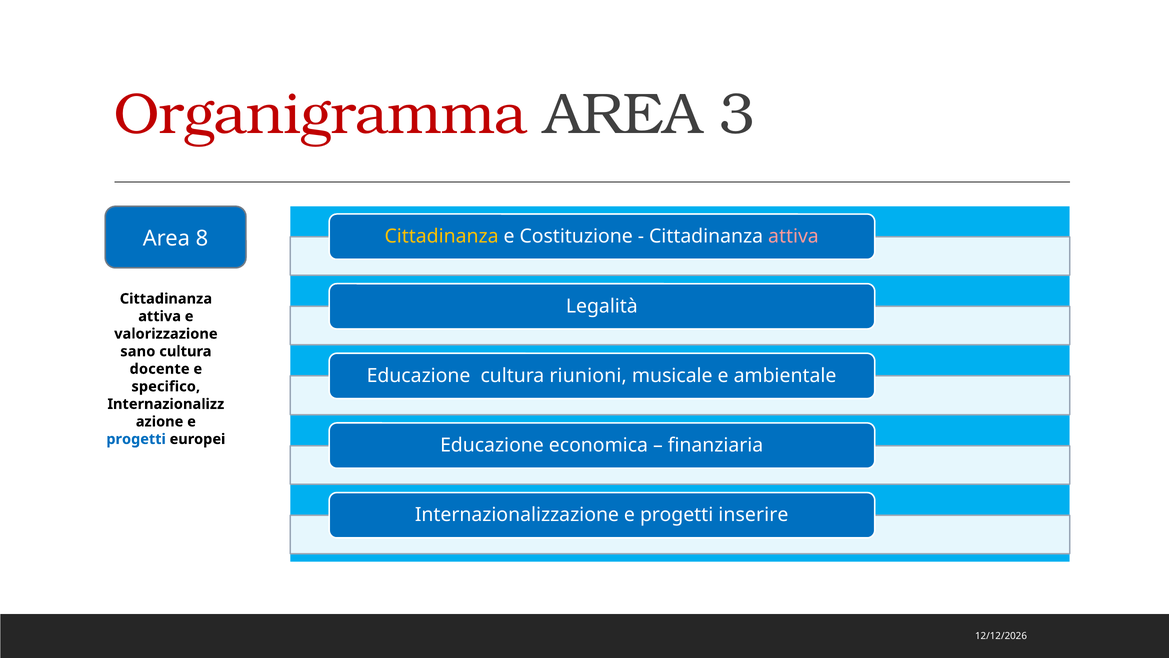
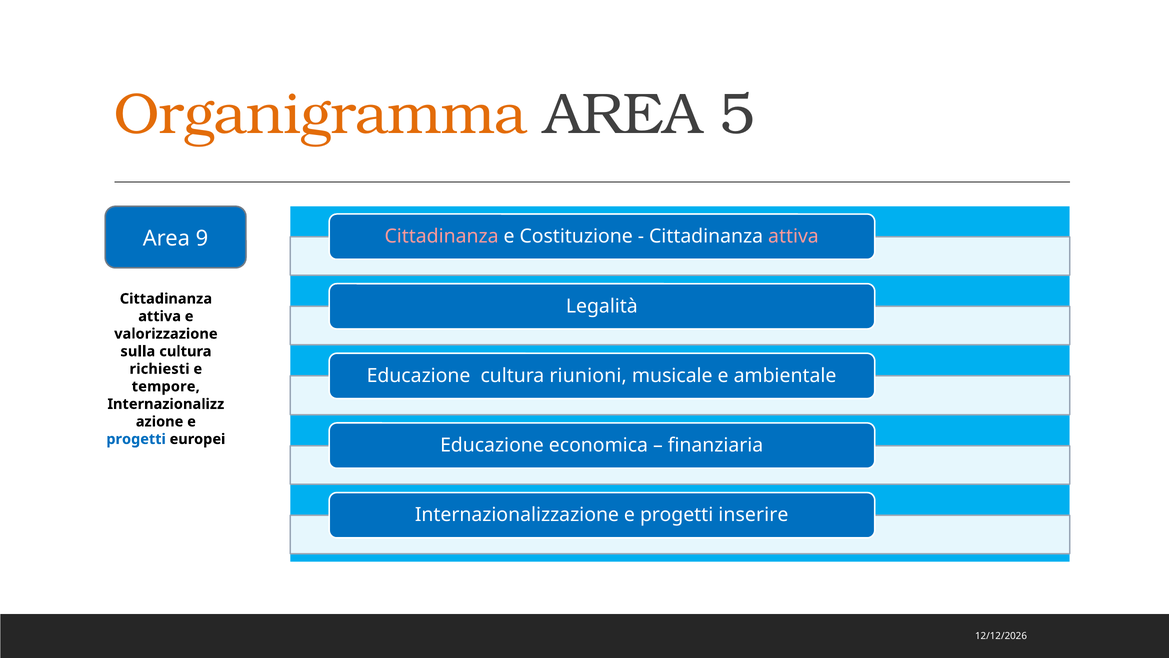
Organigramma colour: red -> orange (321, 114)
3: 3 -> 5 (737, 114)
Cittadinanza colour: yellow -> pink (442, 236)
8: 8 -> 9 (202, 238)
sano: sano -> sulla (138, 351)
docente: docente -> richiesti (160, 369)
specifico: specifico -> tempore (166, 386)
